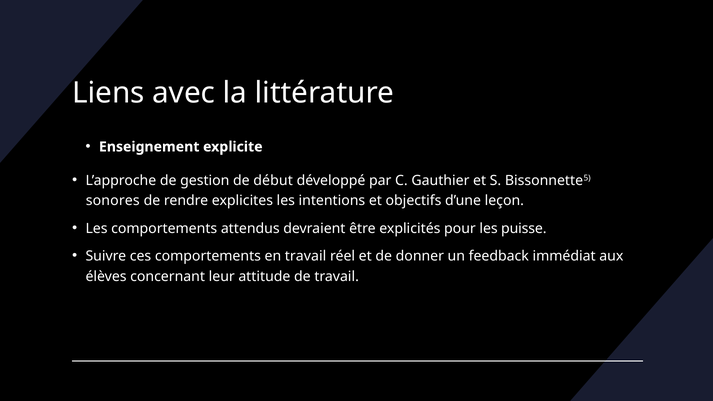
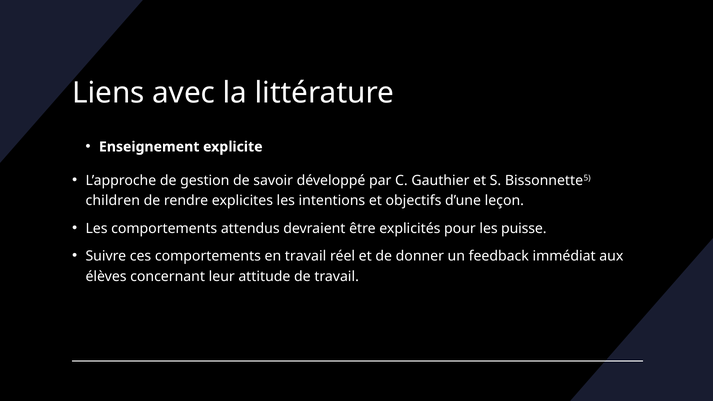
début: début -> savoir (273, 180)
sonores: sonores -> children (113, 201)
